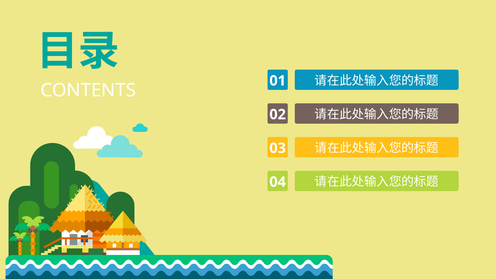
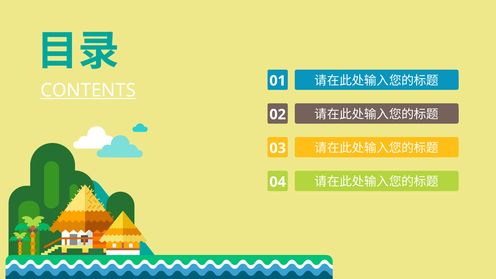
CONTENTS underline: none -> present (88, 90)
